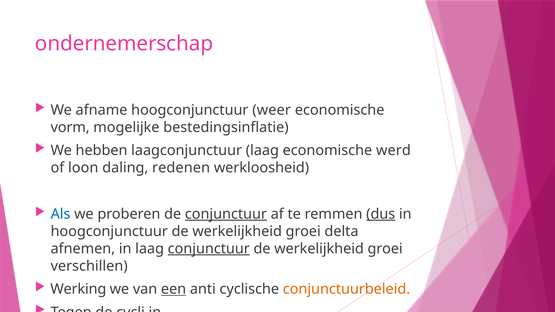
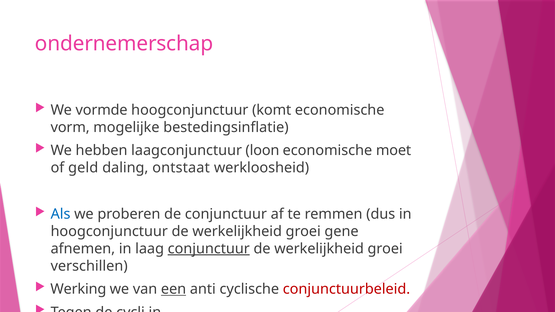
afname: afname -> vormde (102, 110)
weer: weer -> komt (272, 110)
laagconjunctuur laag: laag -> loon (262, 151)
werd: werd -> moet (394, 151)
loon: loon -> geld (83, 168)
redenen: redenen -> ontstaat (181, 168)
conjunctuur underline: present -> none (226, 214)
dus underline: present -> none (381, 214)
delta: delta -> gene (342, 232)
conjunctuurbeleid colour: orange -> red (346, 289)
